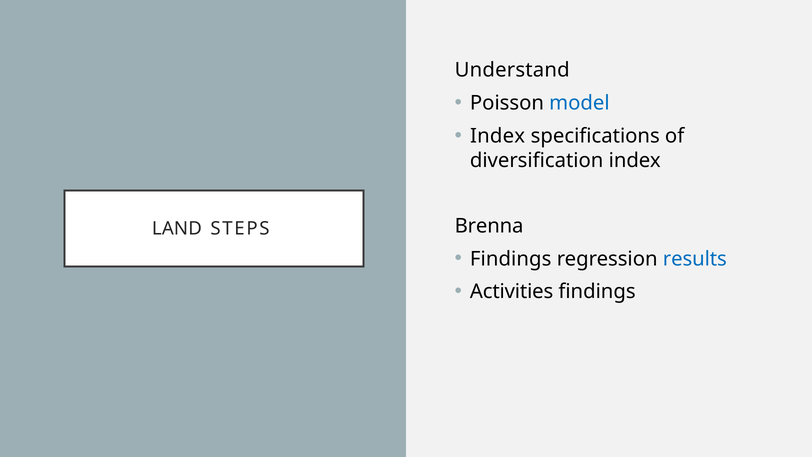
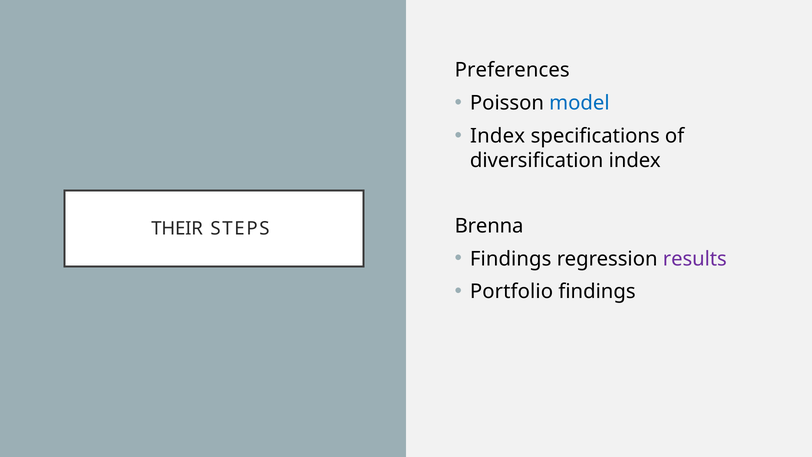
Understand: Understand -> Preferences (512, 70)
LAND: LAND -> THEIR (177, 228)
results colour: blue -> purple (695, 259)
Activities: Activities -> Portfolio (511, 292)
